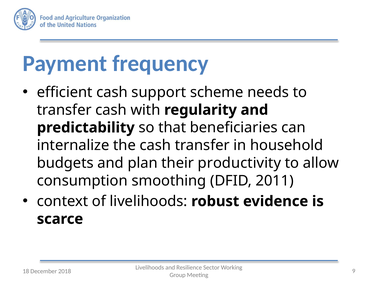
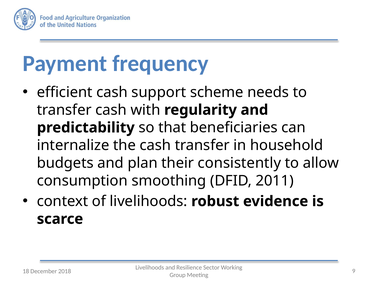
productivity: productivity -> consistently (239, 163)
